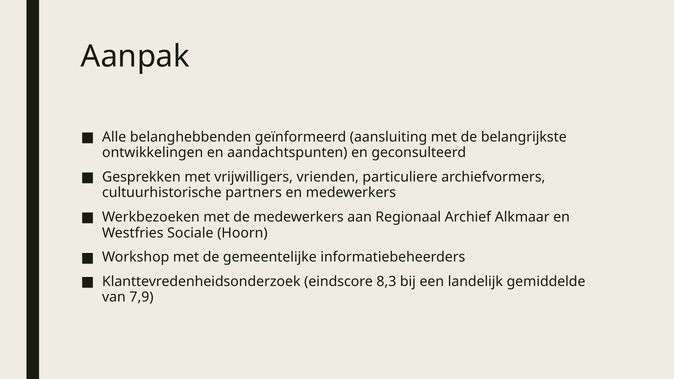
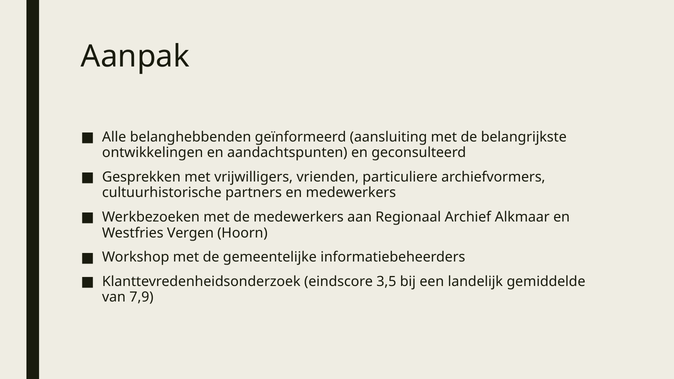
Sociale: Sociale -> Vergen (190, 233)
8,3: 8,3 -> 3,5 (386, 282)
